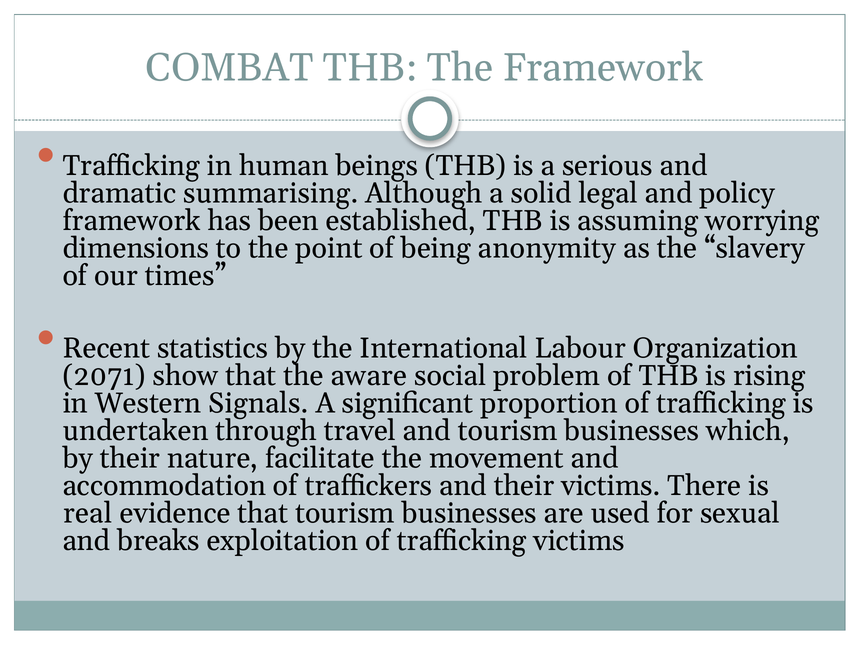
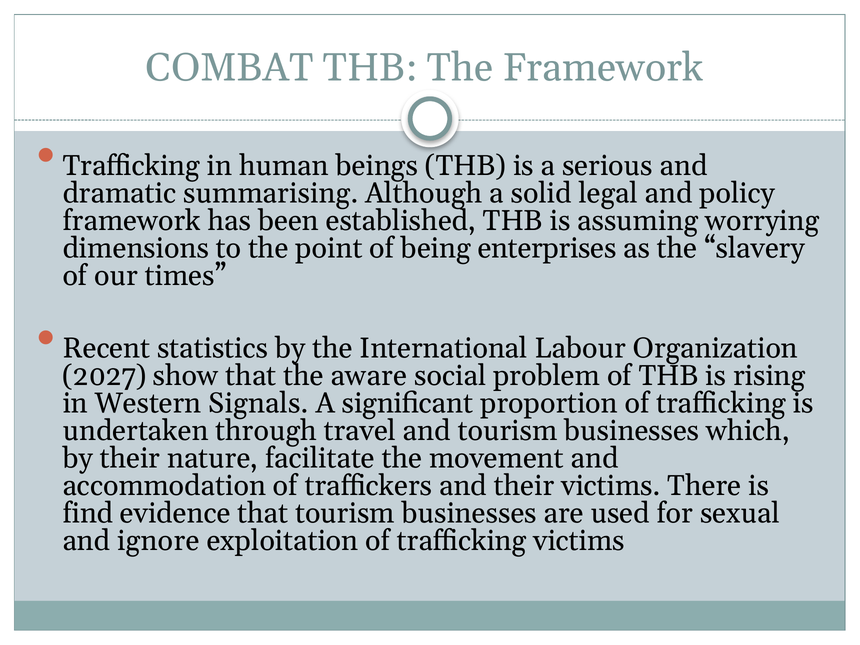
anonymity: anonymity -> enterprises (547, 249)
2071: 2071 -> 2027 (104, 376)
real: real -> find (88, 513)
breaks: breaks -> ignore (158, 541)
